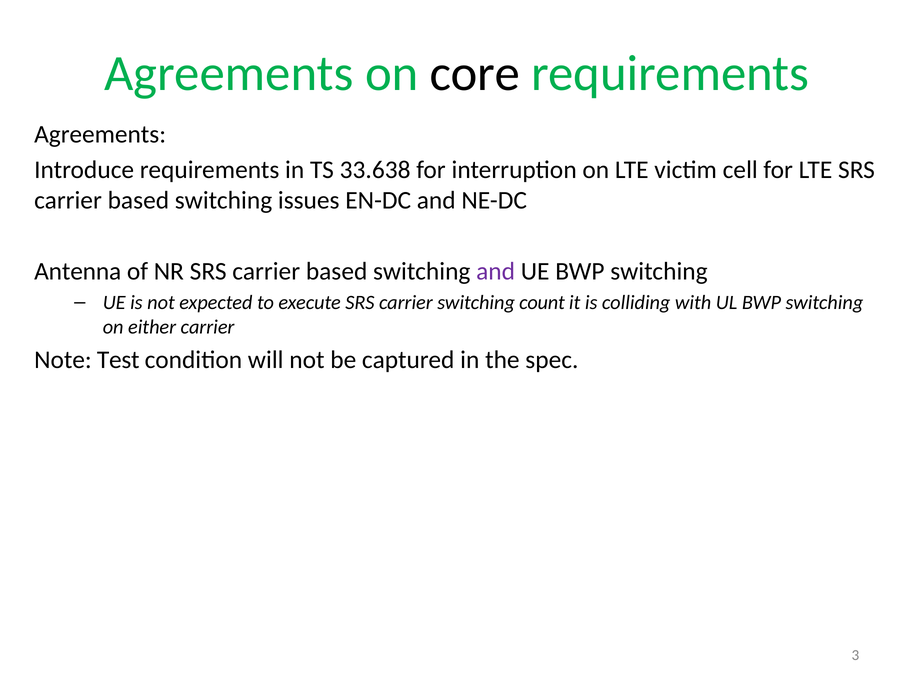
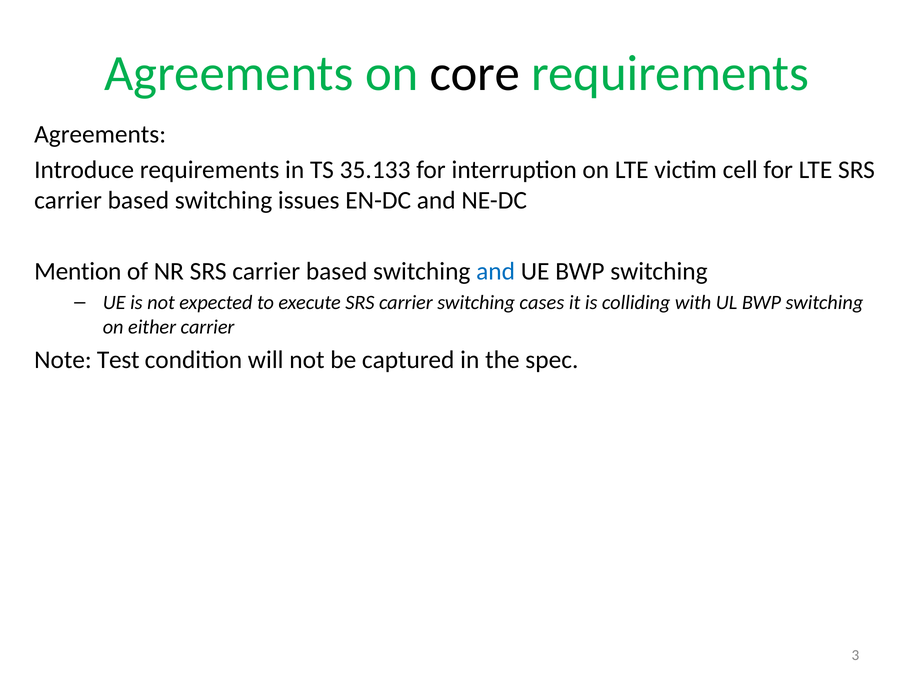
33.638: 33.638 -> 35.133 (375, 170)
Antenna: Antenna -> Mention (78, 271)
and colour: purple -> blue (496, 271)
count: count -> cases (542, 302)
